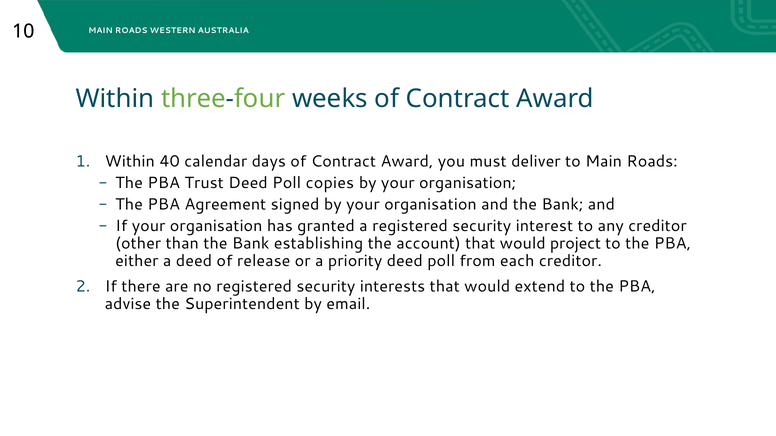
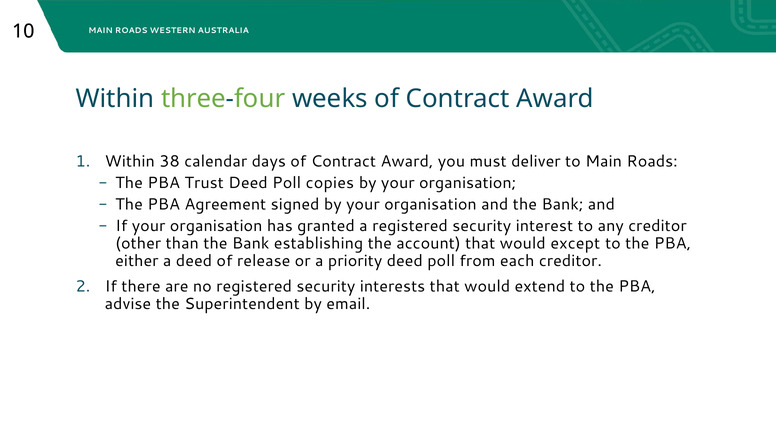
40: 40 -> 38 (170, 162)
project: project -> except (575, 244)
